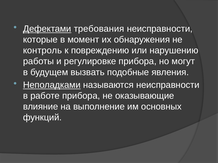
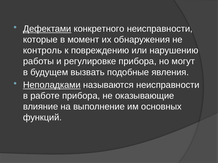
требования: требования -> конкретного (99, 29)
